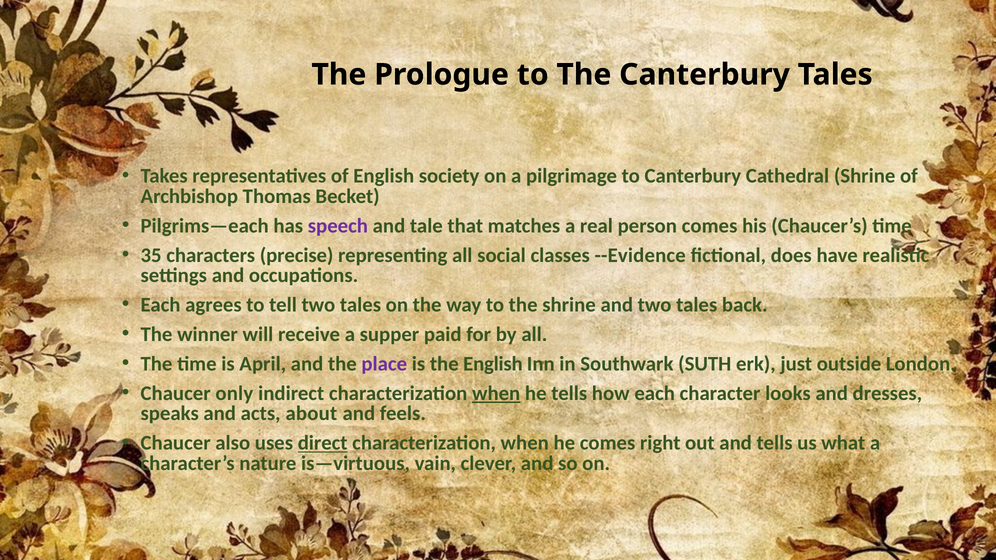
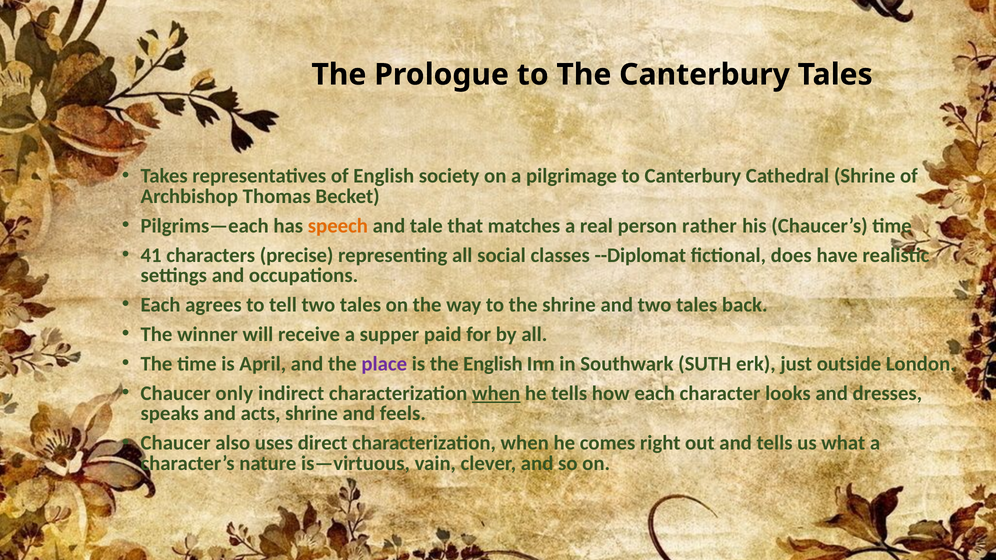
speech colour: purple -> orange (338, 226)
person comes: comes -> rather (709, 226)
35: 35 -> 41 (151, 255)
--Evidence: --Evidence -> --Diplomat (640, 255)
acts about: about -> shrine (312, 414)
direct underline: present -> none (323, 443)
